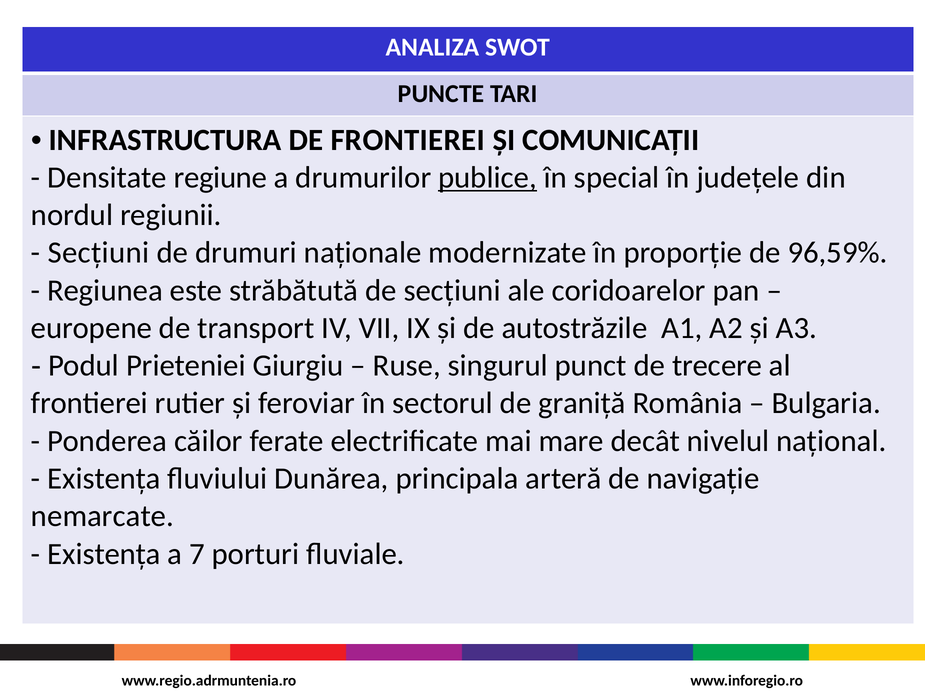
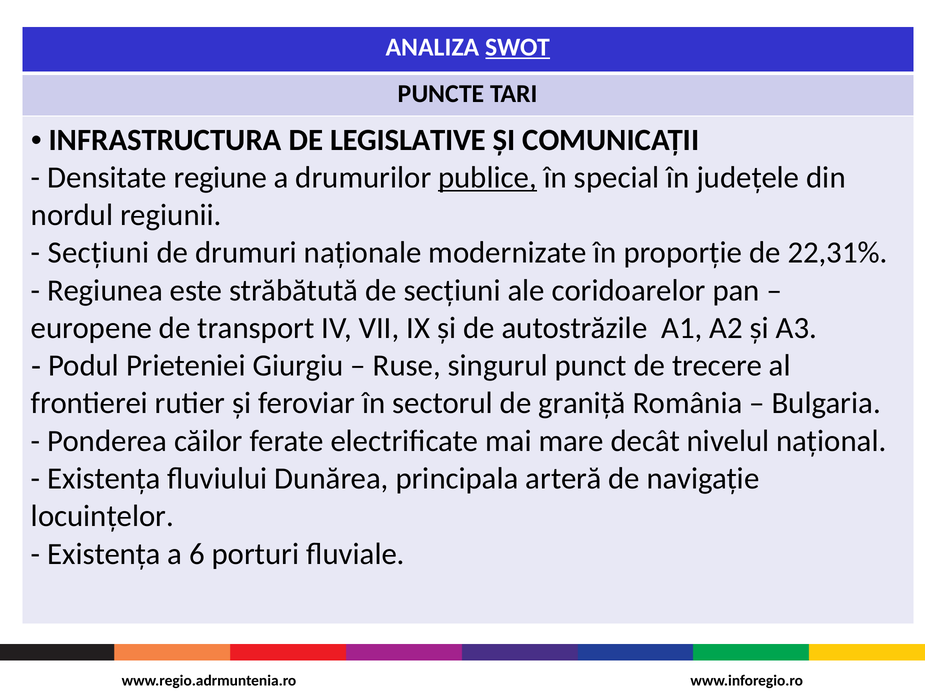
SWOT underline: none -> present (518, 47)
DE FRONTIEREI: FRONTIEREI -> LEGISLATIVE (408, 140)
96,59%: 96,59% -> 22,31% (837, 253)
nemarcate: nemarcate -> locuinţelor (102, 516)
7: 7 -> 6 (197, 554)
